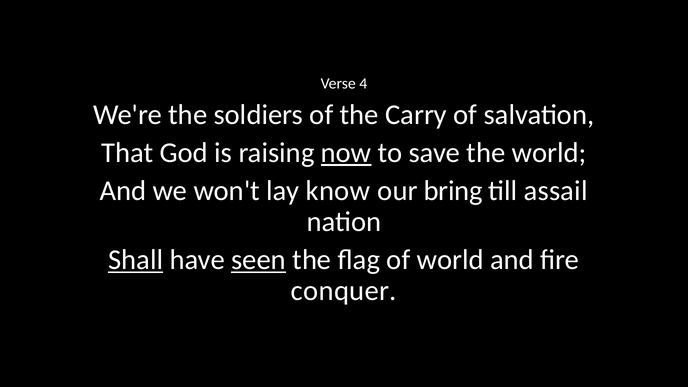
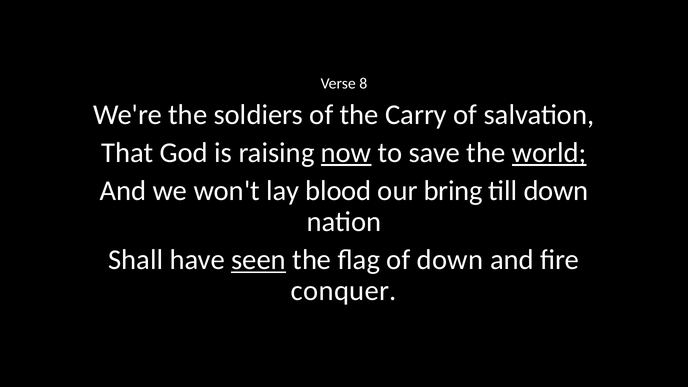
4: 4 -> 8 (363, 84)
world underline: none -> present (549, 153)
know: know -> blood (338, 191)
till assail: assail -> down (556, 191)
Shall underline: present -> none (136, 260)
of world: world -> down (450, 260)
